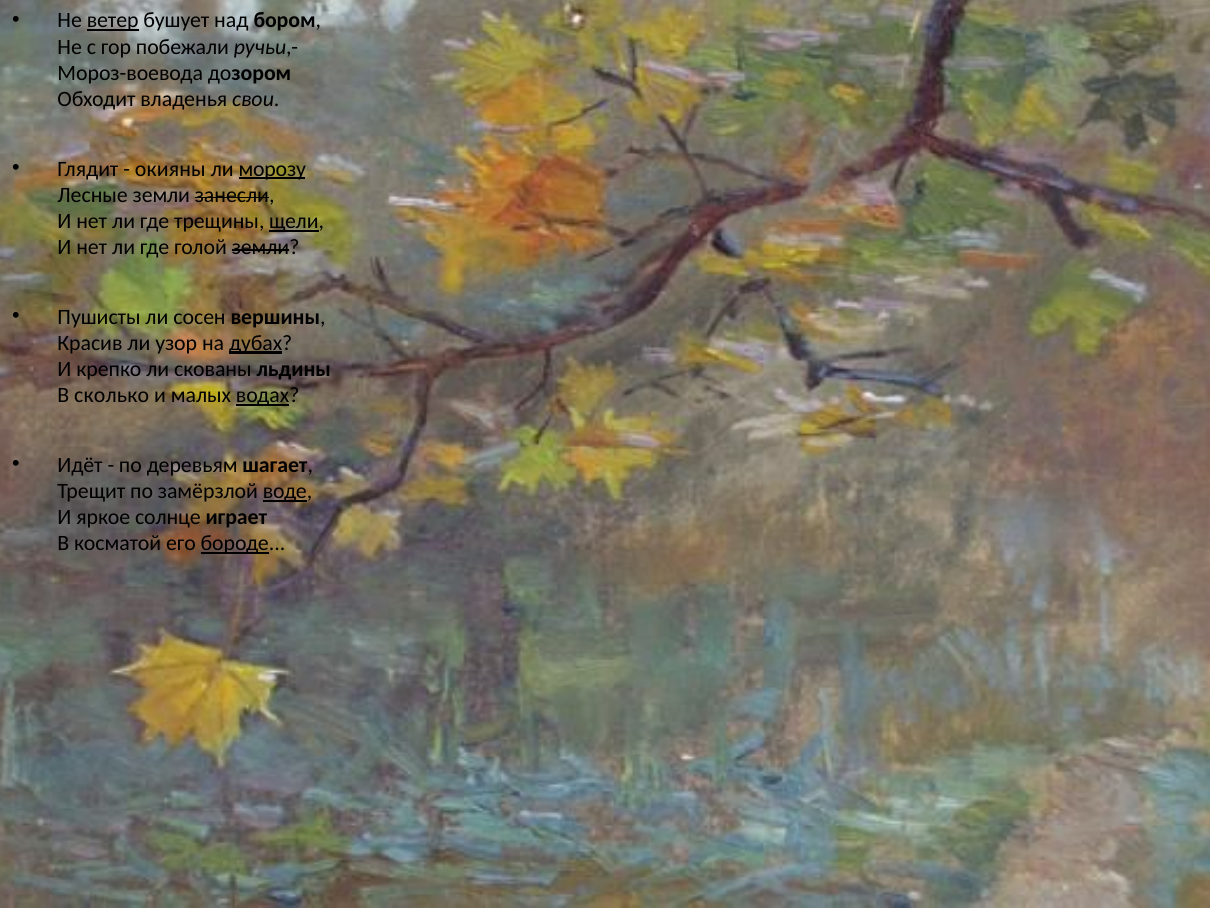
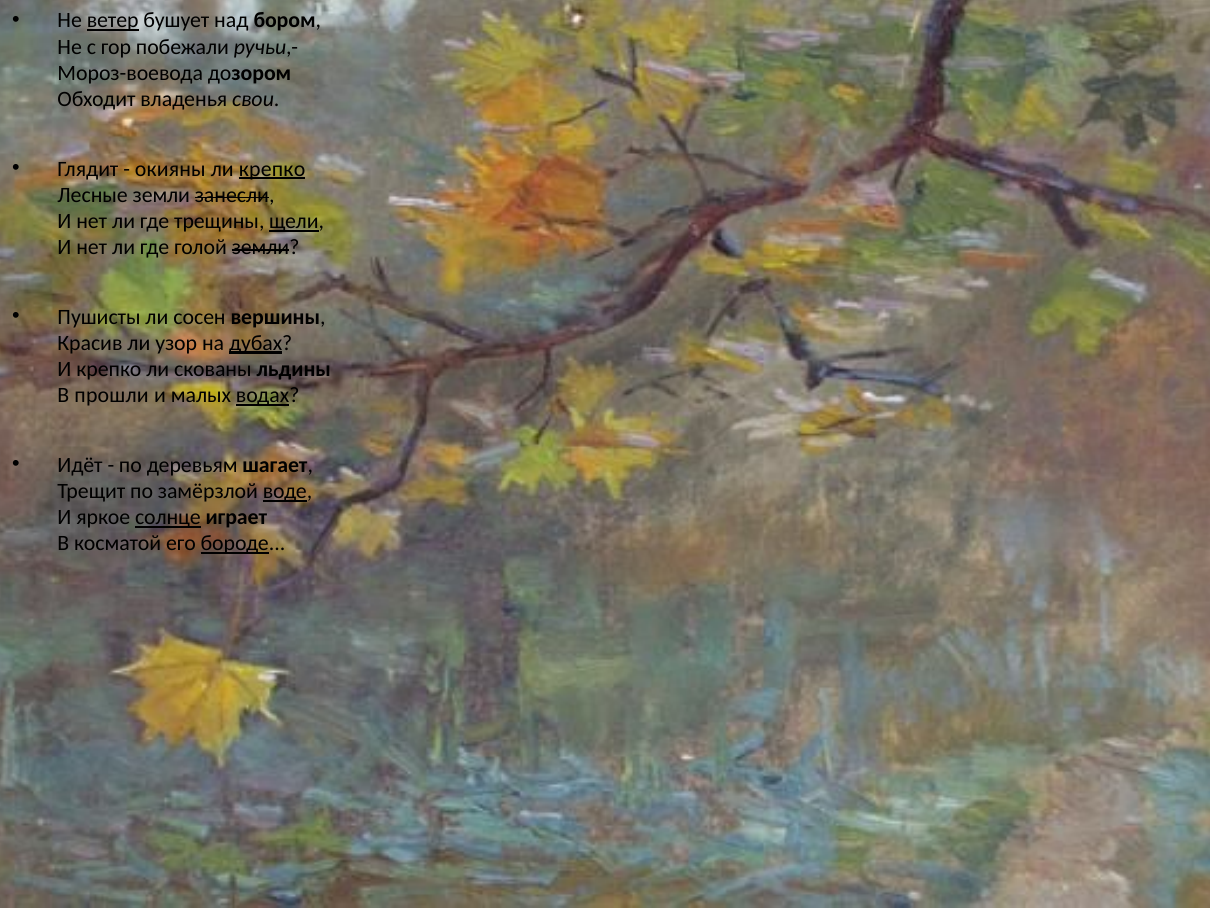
ли морозу: морозу -> крепко (272, 169)
сколько: сколько -> прошли (112, 395)
солнце underline: none -> present (168, 517)
